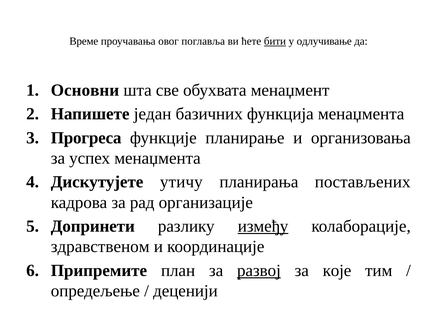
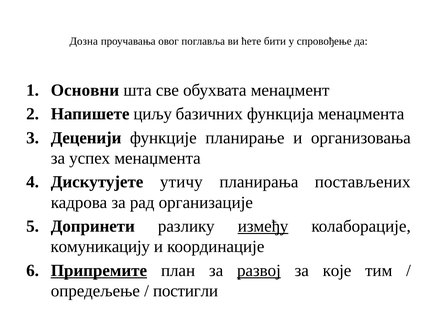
Време: Време -> Дозна (84, 41)
бити underline: present -> none (275, 41)
одлучивање: одлучивање -> спровођење (324, 41)
један: један -> циљу (153, 114)
Прогреса: Прогреса -> Деценији (86, 138)
здравственом: здравственом -> комуникацију (100, 247)
Припремите underline: none -> present (99, 270)
деценији: деценији -> постигли (186, 291)
